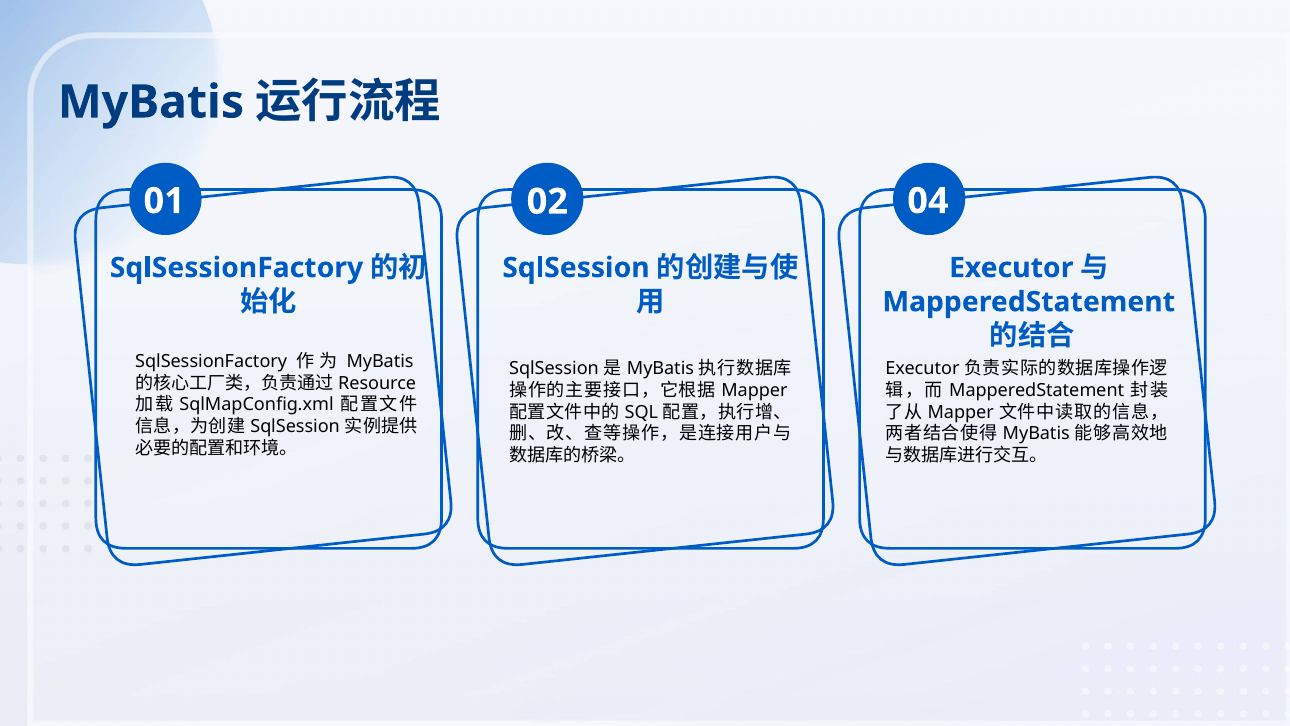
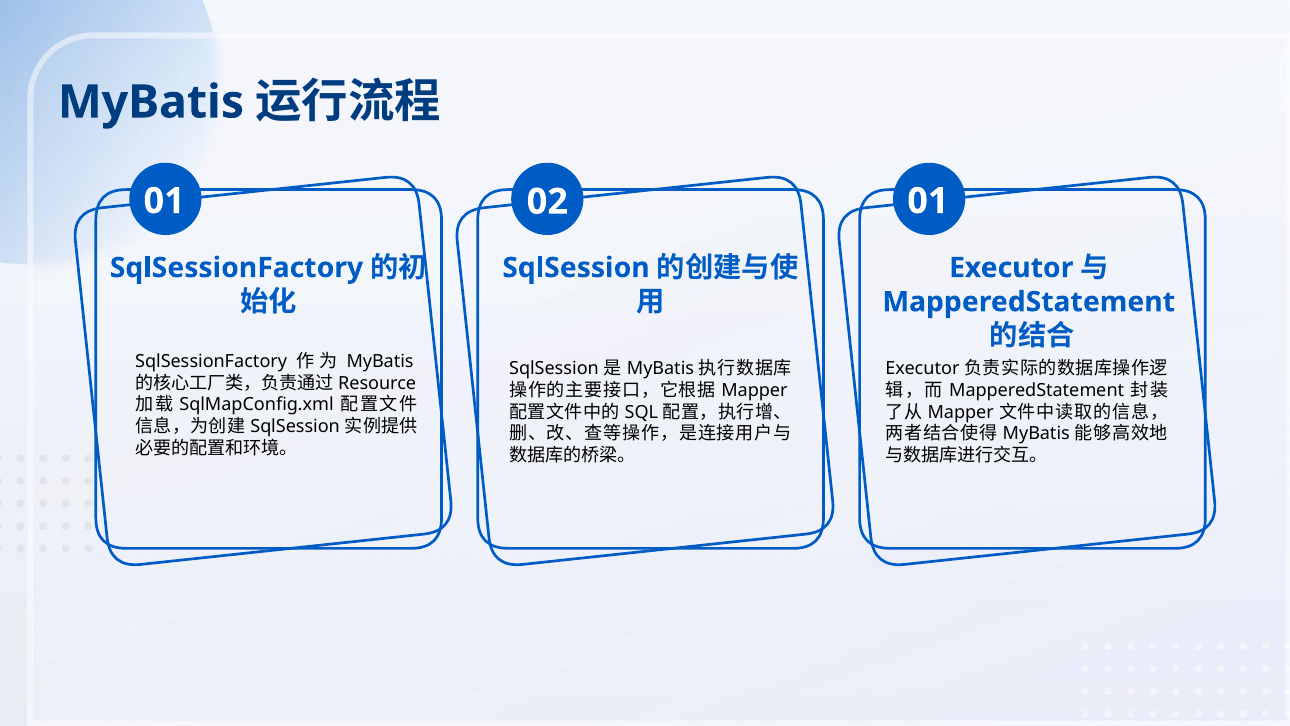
02 04: 04 -> 01 (928, 201)
